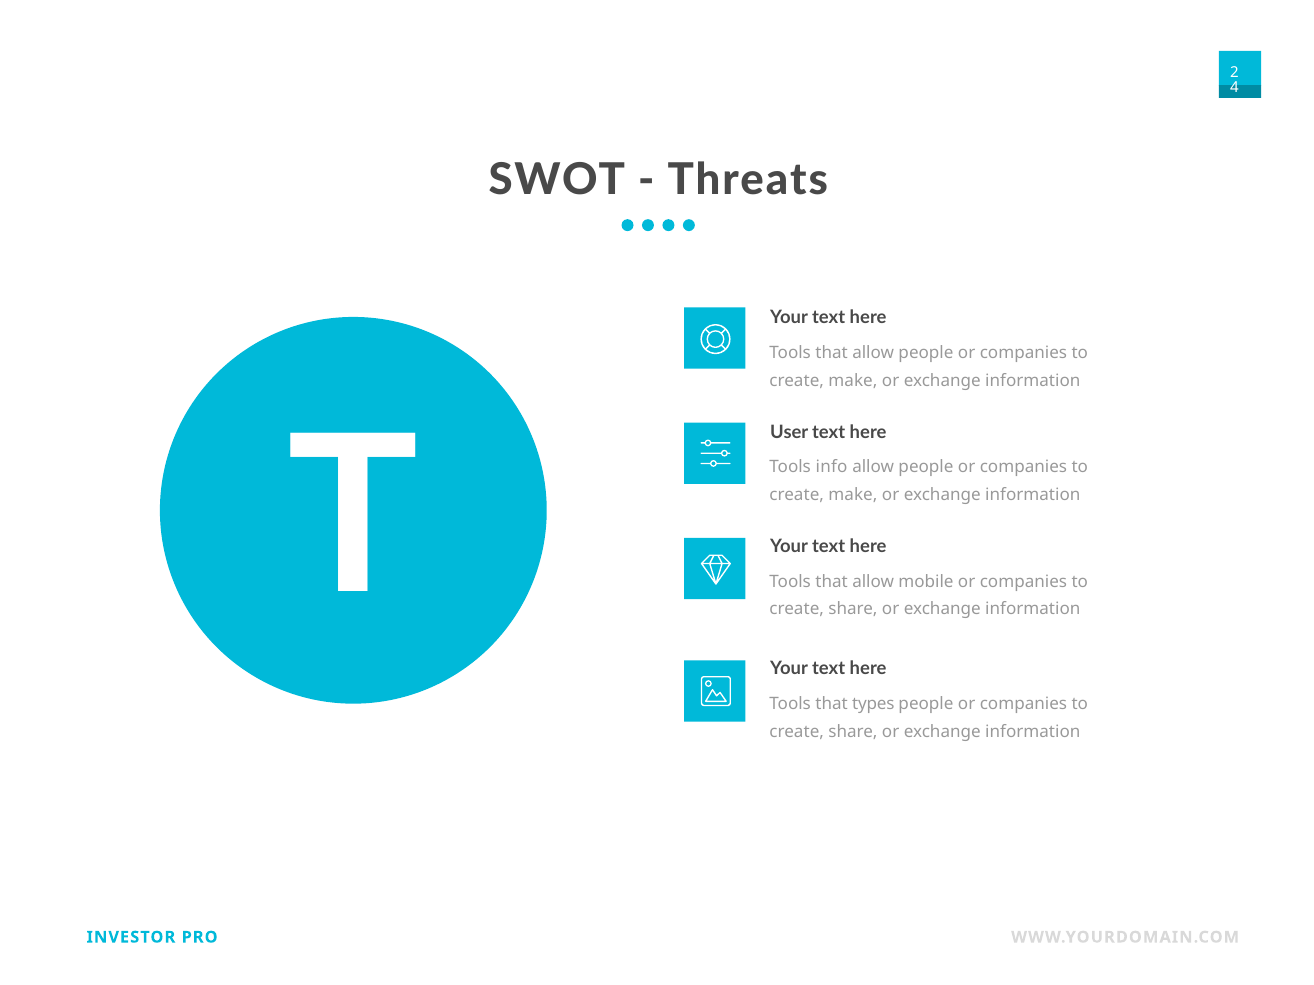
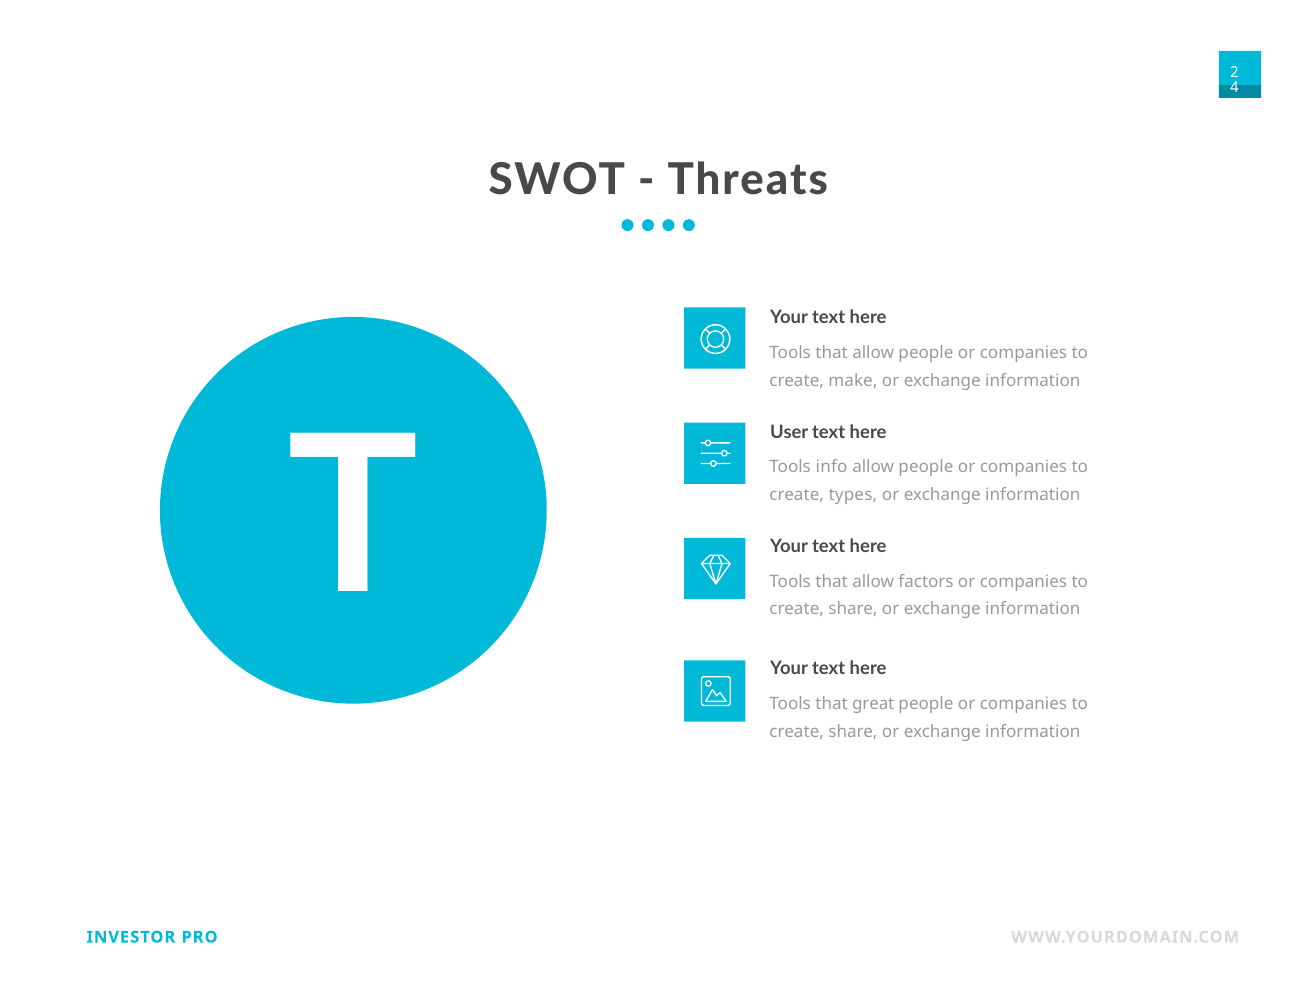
make: make -> types (853, 495)
mobile: mobile -> factors (926, 582)
types: types -> great (873, 704)
